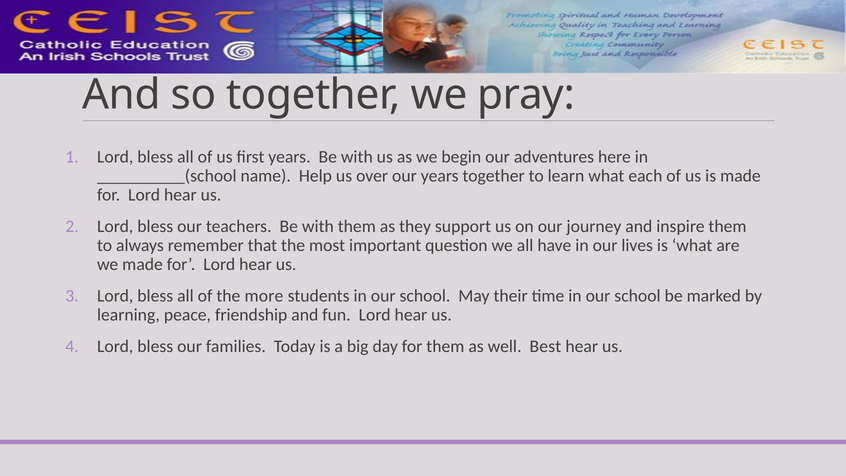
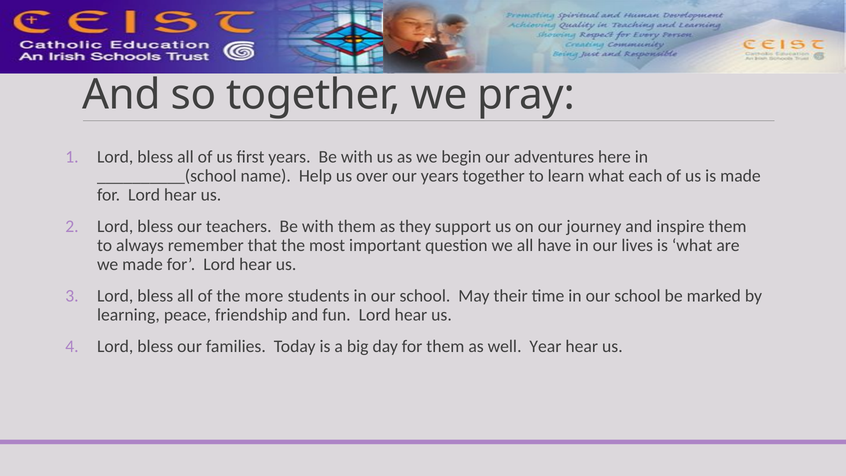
Best: Best -> Year (545, 346)
